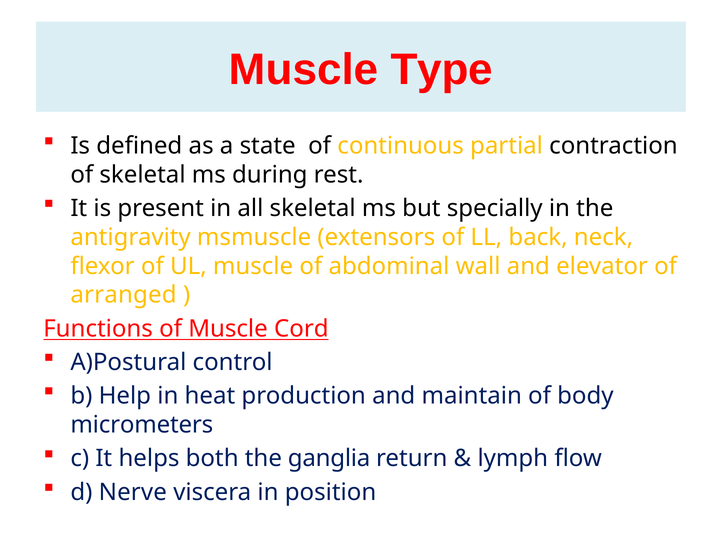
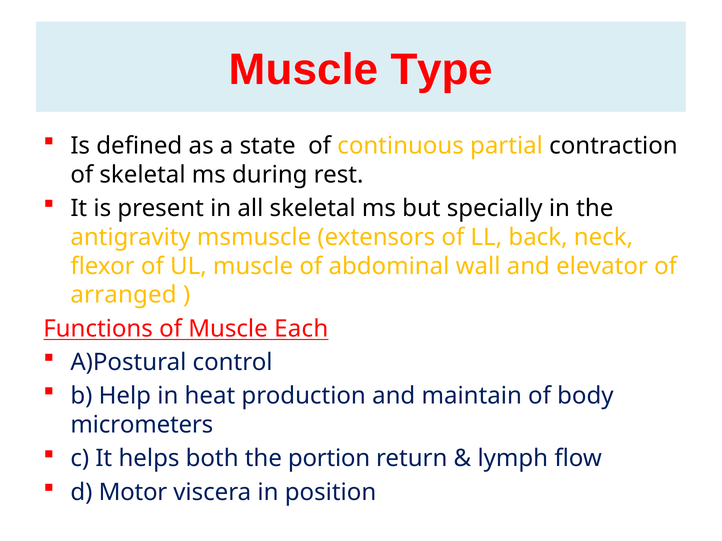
Cord: Cord -> Each (301, 329)
ganglia: ganglia -> portion (329, 459)
Nerve: Nerve -> Motor (133, 493)
